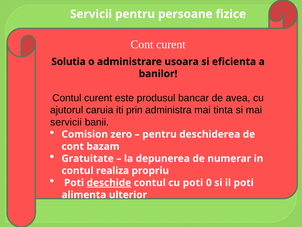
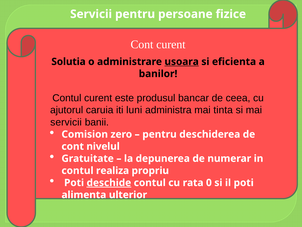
usoara underline: none -> present (182, 62)
avea: avea -> ceea (238, 98)
prin: prin -> luni (134, 110)
bazam: bazam -> nivelul (103, 146)
cu poti: poti -> rata (193, 182)
